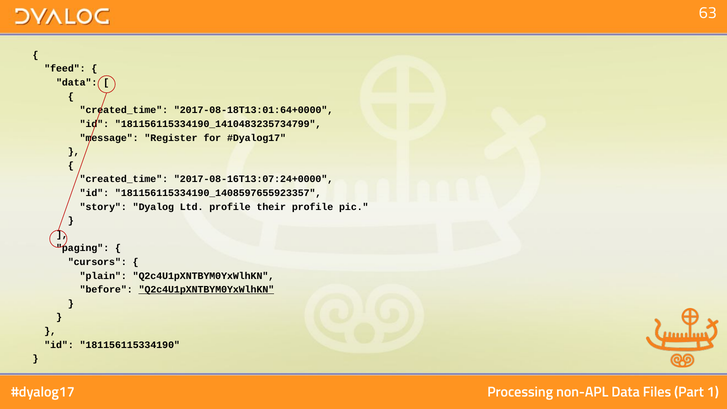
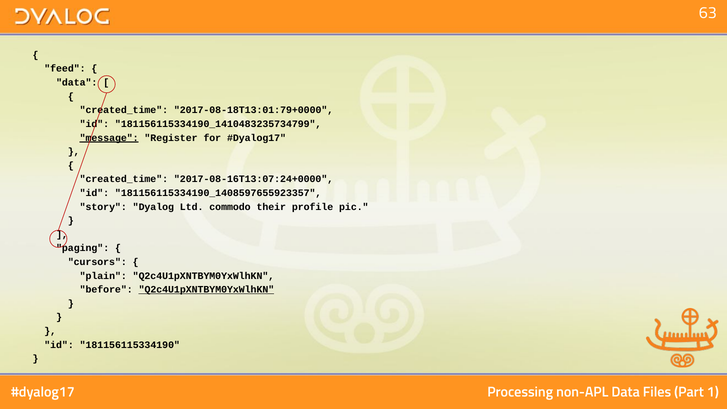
2017-08-18T13:01:64+0000: 2017-08-18T13:01:64+0000 -> 2017-08-18T13:01:79+0000 (254, 110)
message underline: none -> present (109, 138)
Ltd profile: profile -> commodo (230, 207)
